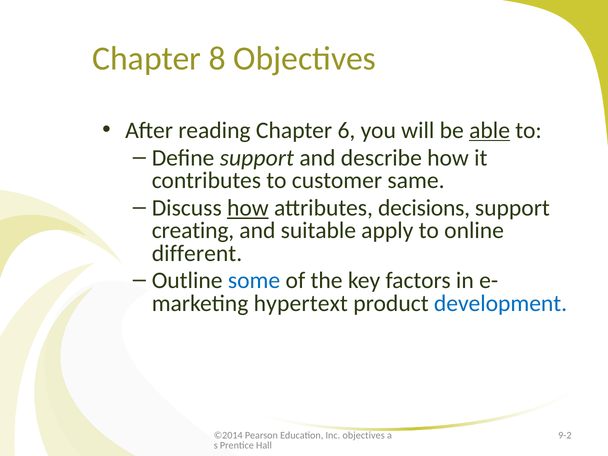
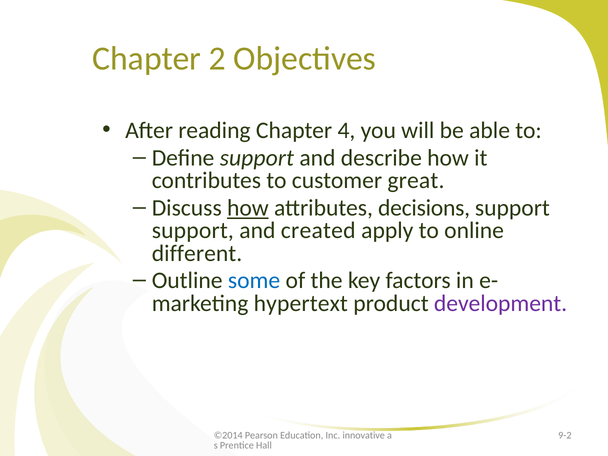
8: 8 -> 2 (217, 59)
6: 6 -> 4 (346, 130)
able underline: present -> none (490, 130)
same: same -> great (416, 181)
creating: creating -> support (193, 231)
suitable: suitable -> created (318, 231)
development colour: blue -> purple (501, 303)
Inc objectives: objectives -> innovative (364, 435)
